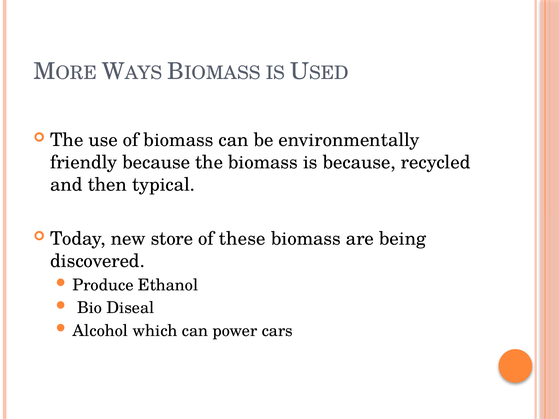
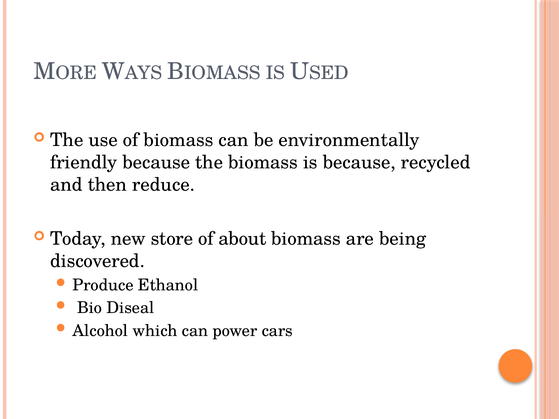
typical: typical -> reduce (164, 185)
these: these -> about (242, 239)
